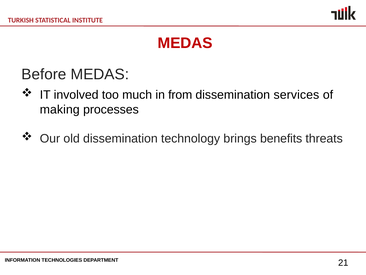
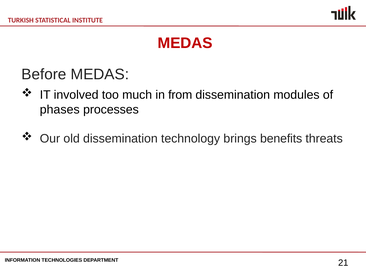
services: services -> modules (296, 95)
making: making -> phases (60, 109)
